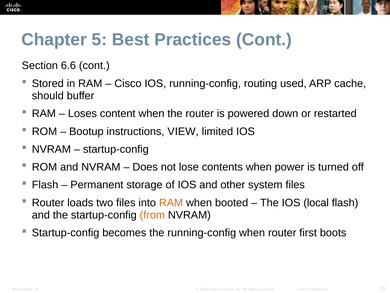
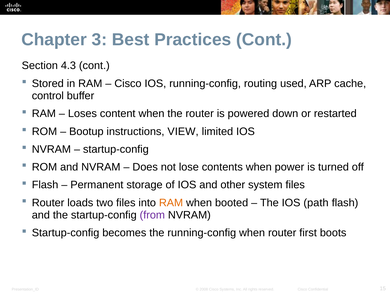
5: 5 -> 3 (99, 40)
6.6: 6.6 -> 4.3 (68, 66)
should: should -> control (48, 96)
local: local -> path (316, 202)
from colour: orange -> purple (152, 215)
